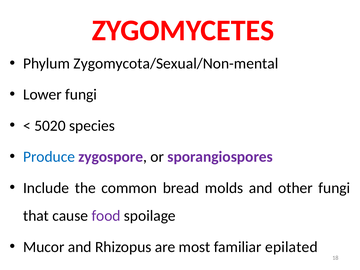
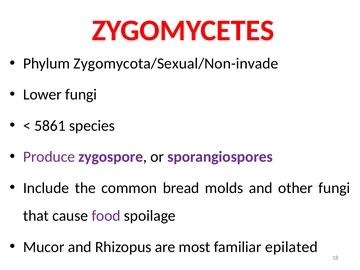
Zygomycota/Sexual/Non-mental: Zygomycota/Sexual/Non-mental -> Zygomycota/Sexual/Non-invade (176, 63)
5020: 5020 -> 5861 (50, 126)
Produce colour: blue -> purple (49, 157)
